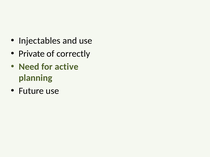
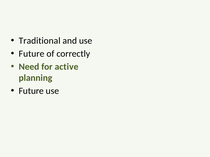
Injectables: Injectables -> Traditional (40, 41)
Private: Private -> Future (32, 54)
